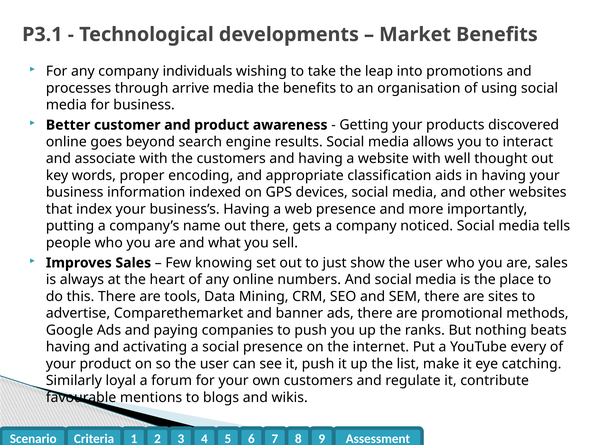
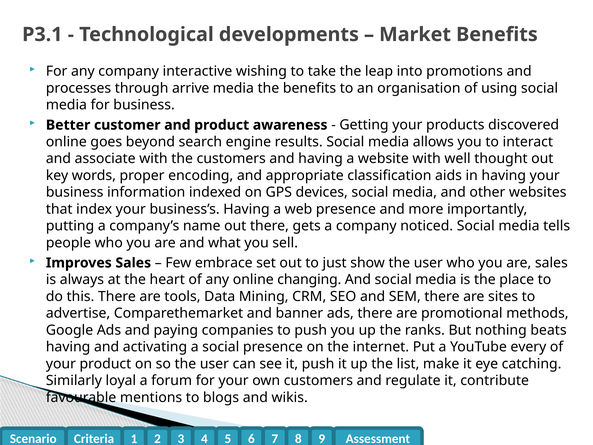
individuals: individuals -> interactive (197, 71)
knowing: knowing -> embrace (224, 263)
numbers: numbers -> changing (309, 280)
